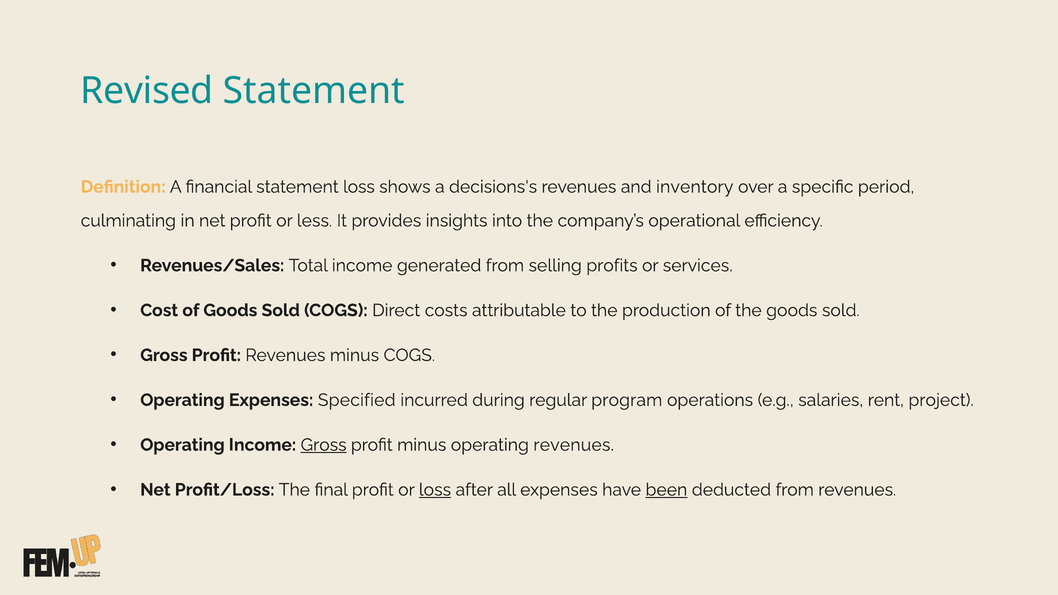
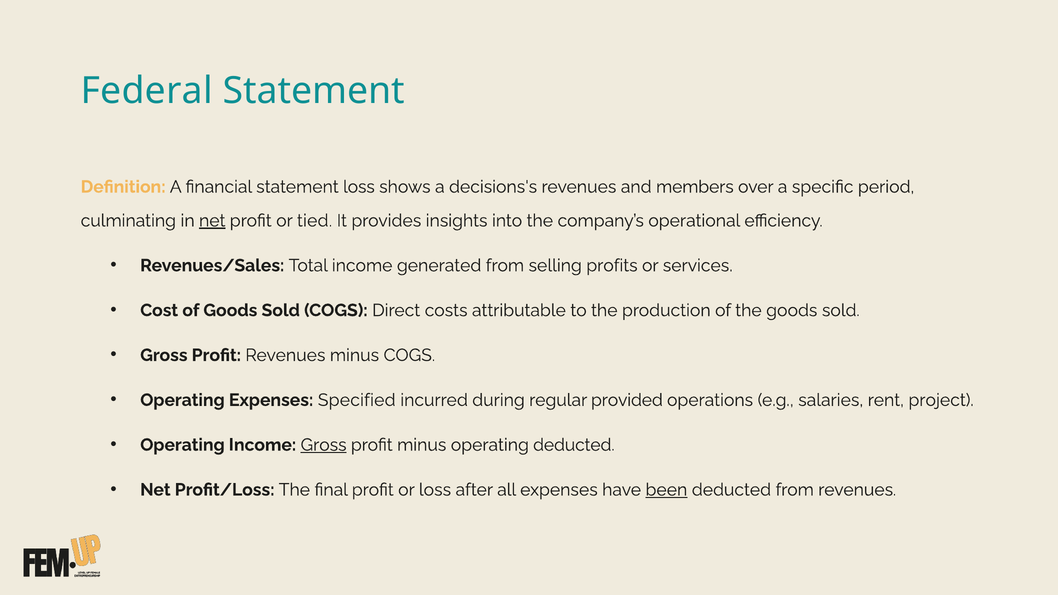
Revised: Revised -> Federal (147, 91)
inventory: inventory -> members (695, 187)
net underline: none -> present (212, 221)
less: less -> tied (314, 221)
program: program -> provided (627, 400)
operating revenues: revenues -> deducted (574, 445)
loss underline: present -> none (435, 490)
